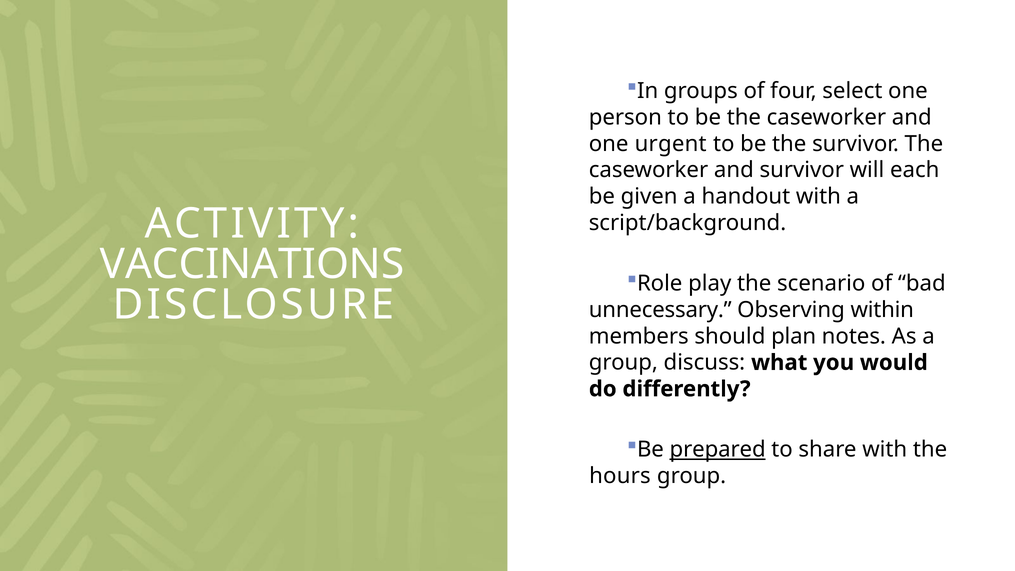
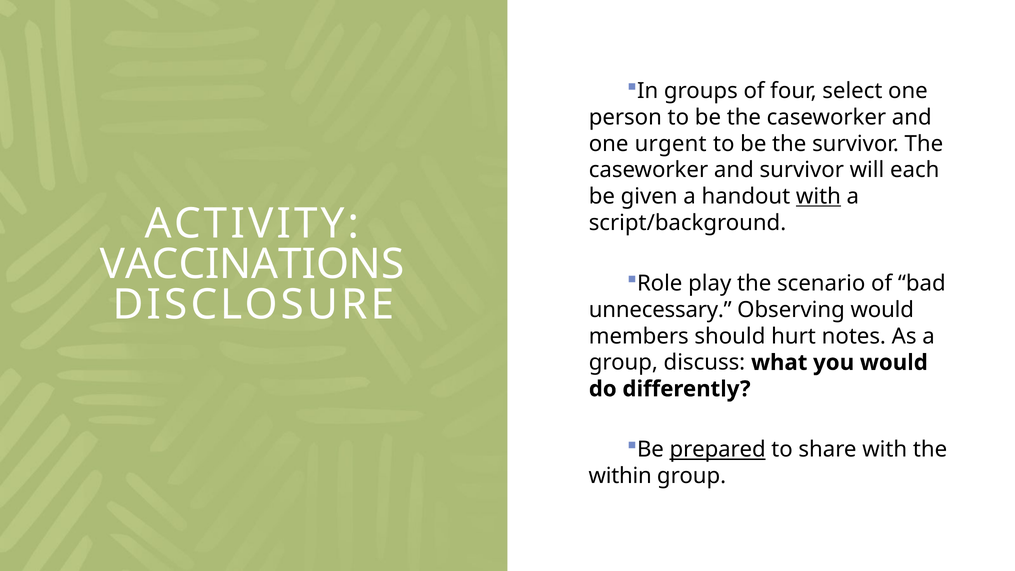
with underline: none -> present (818, 196)
Observing within: within -> would (882, 310)
plan: plan -> hurt (794, 336)
hours: hours -> within (620, 476)
